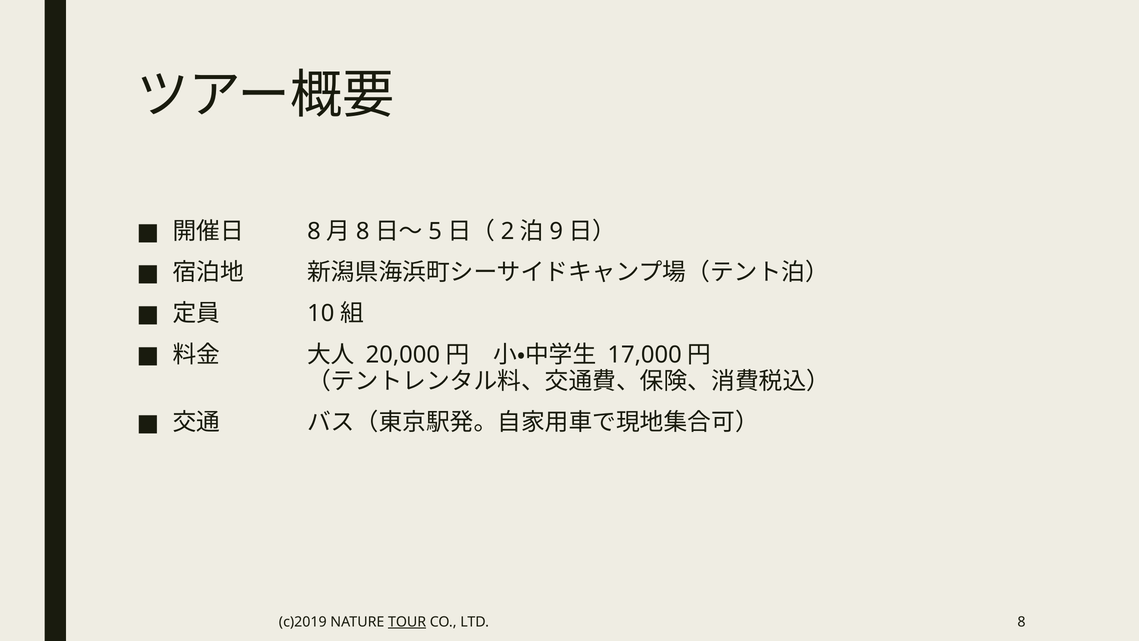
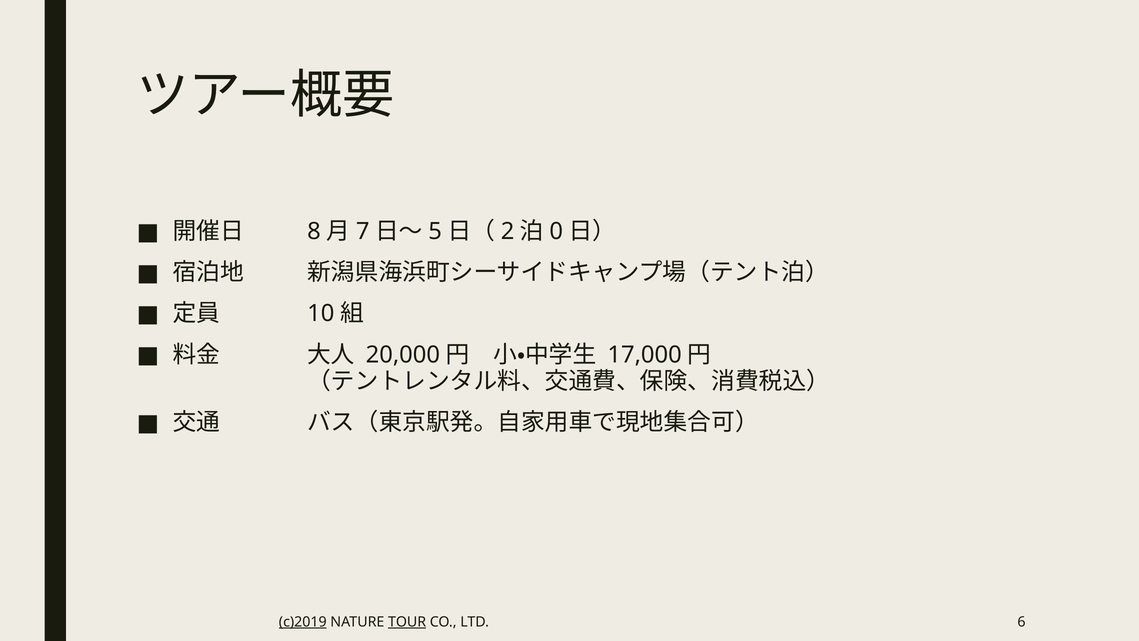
8: 8 -> 7 (363, 231)
9: 9 -> 0 (556, 231)
c)2019 underline: none -> present (303, 622)
LTD 8: 8 -> 6 (1021, 622)
